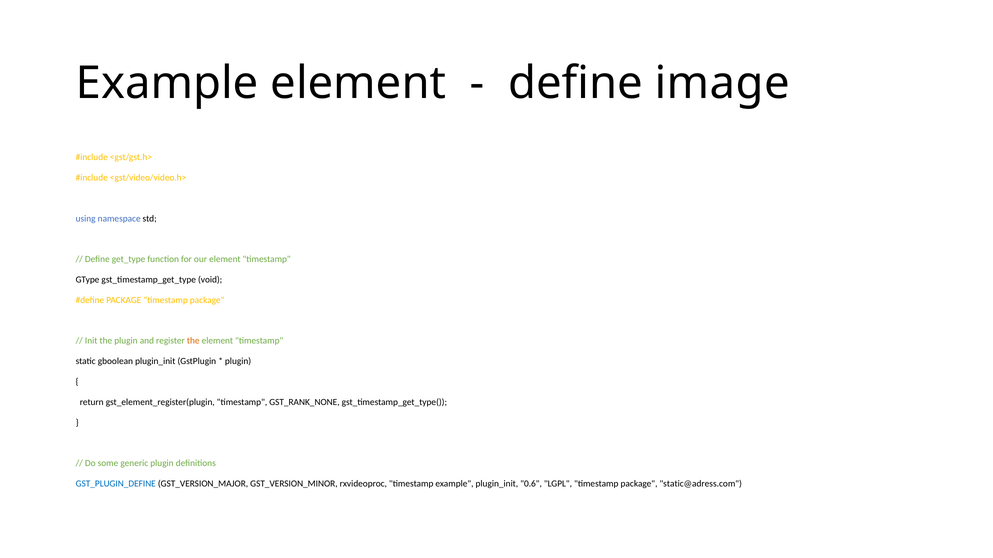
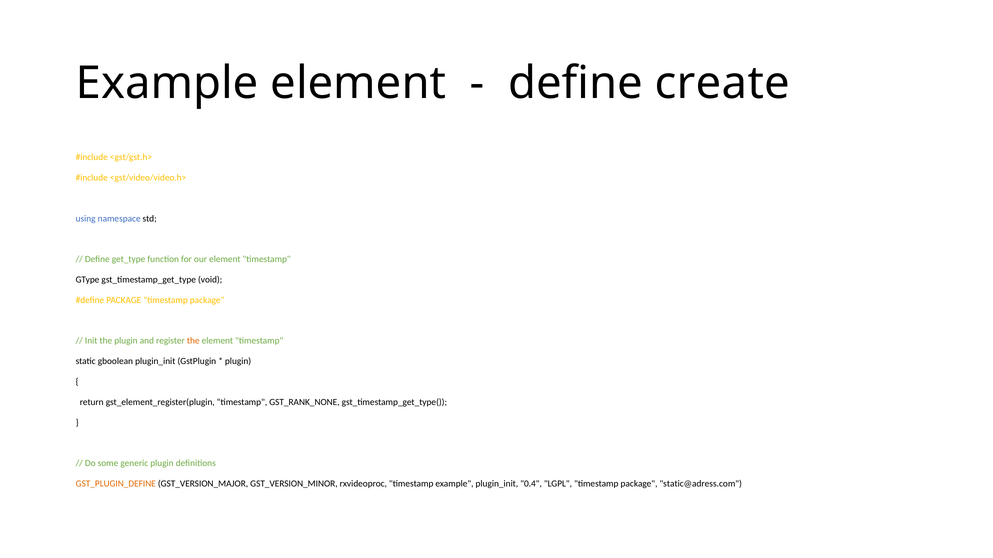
image: image -> create (722, 83)
GST_PLUGIN_DEFINE colour: blue -> orange (116, 484)
0.6: 0.6 -> 0.4 (531, 484)
